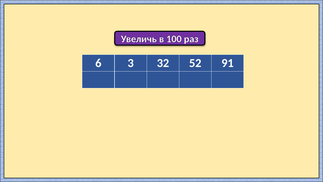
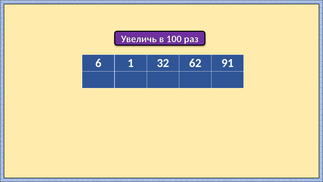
3: 3 -> 1 (131, 63)
52: 52 -> 62 (195, 63)
